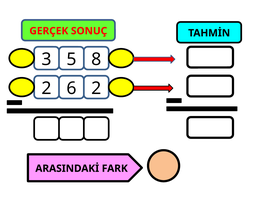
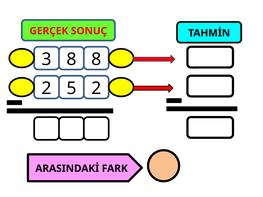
3 5: 5 -> 8 (71, 59)
6: 6 -> 5 (71, 88)
